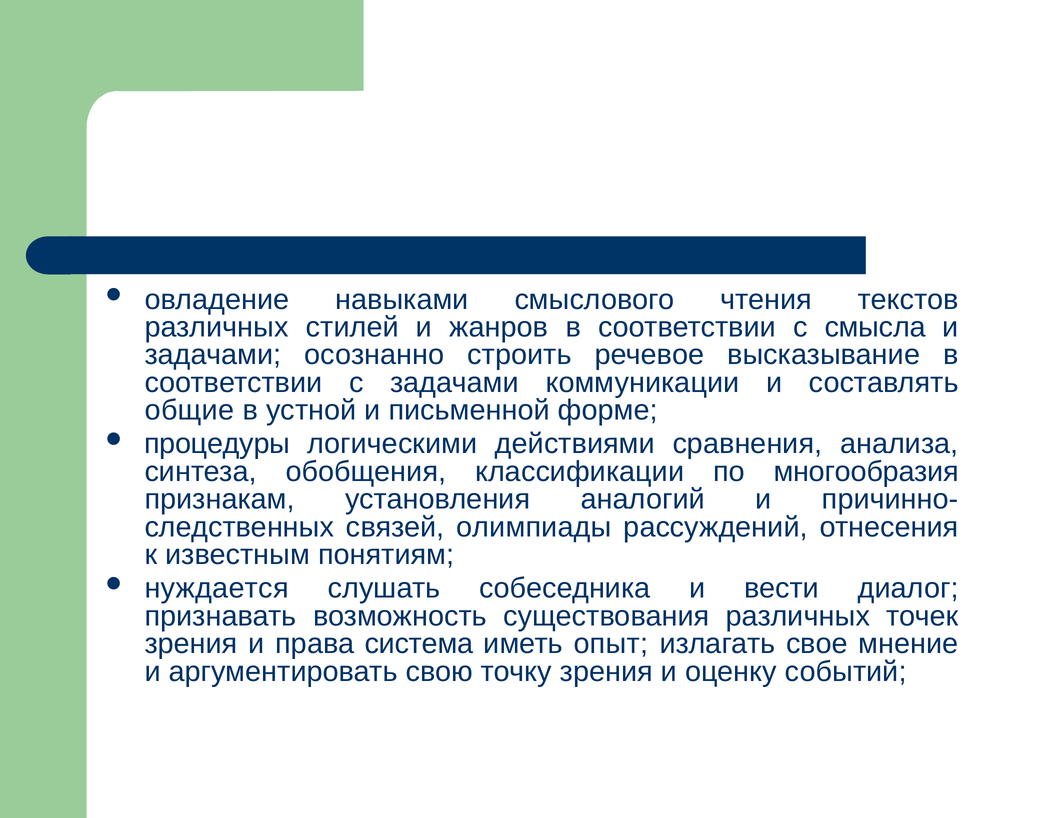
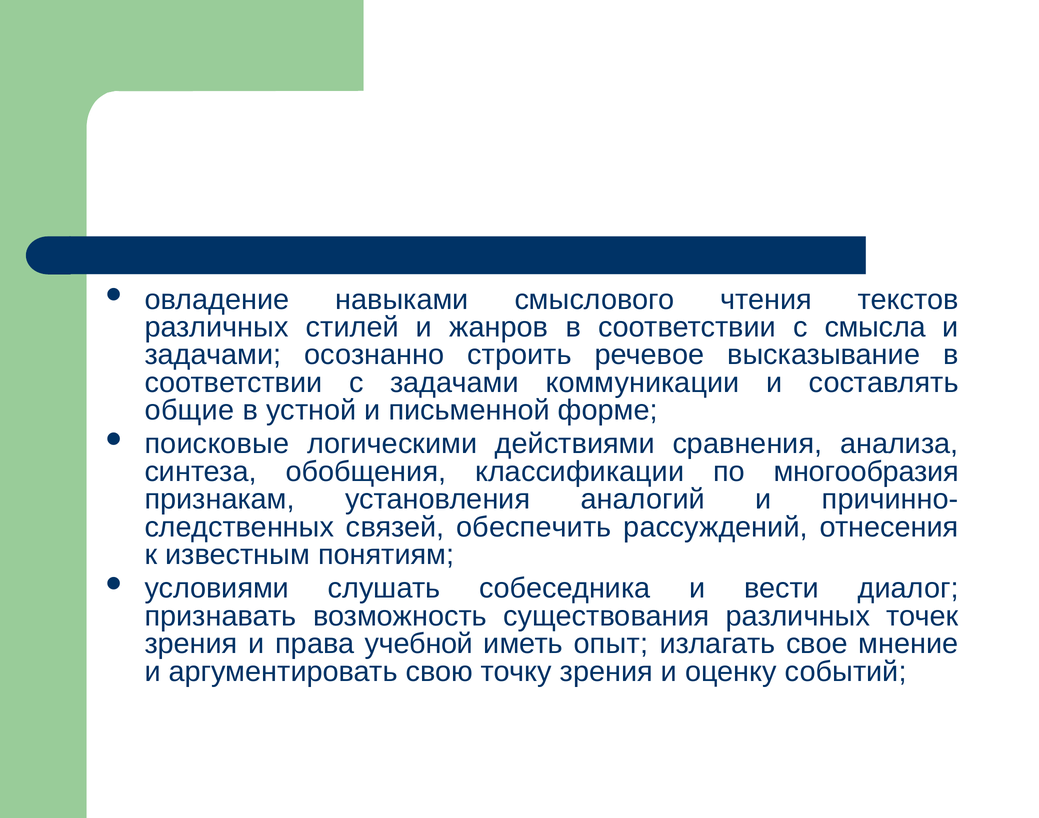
процедуры: процедуры -> поисковые (217, 444)
олимпиады: олимпиады -> обеспечить (534, 527)
нуждается: нуждается -> условиями (217, 588)
система: система -> учебной (419, 644)
